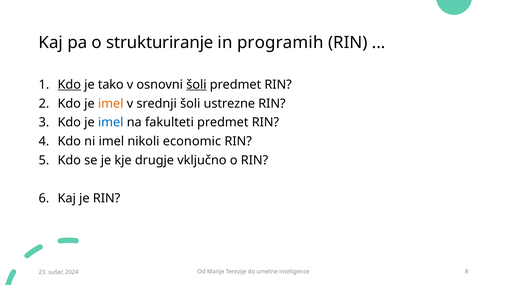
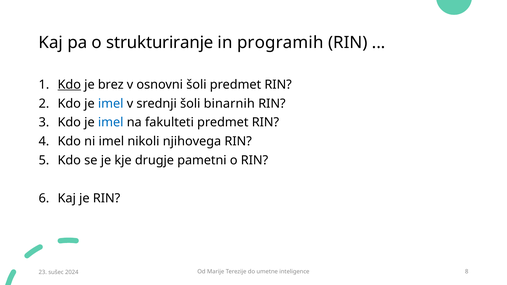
tako: tako -> brez (111, 85)
šoli underline: present -> none (196, 85)
imel colour: orange -> blue (111, 104)
ustrezne: ustrezne -> binarnih (229, 104)
economic: economic -> njihovega (192, 141)
vključno: vključno -> pametni (202, 160)
